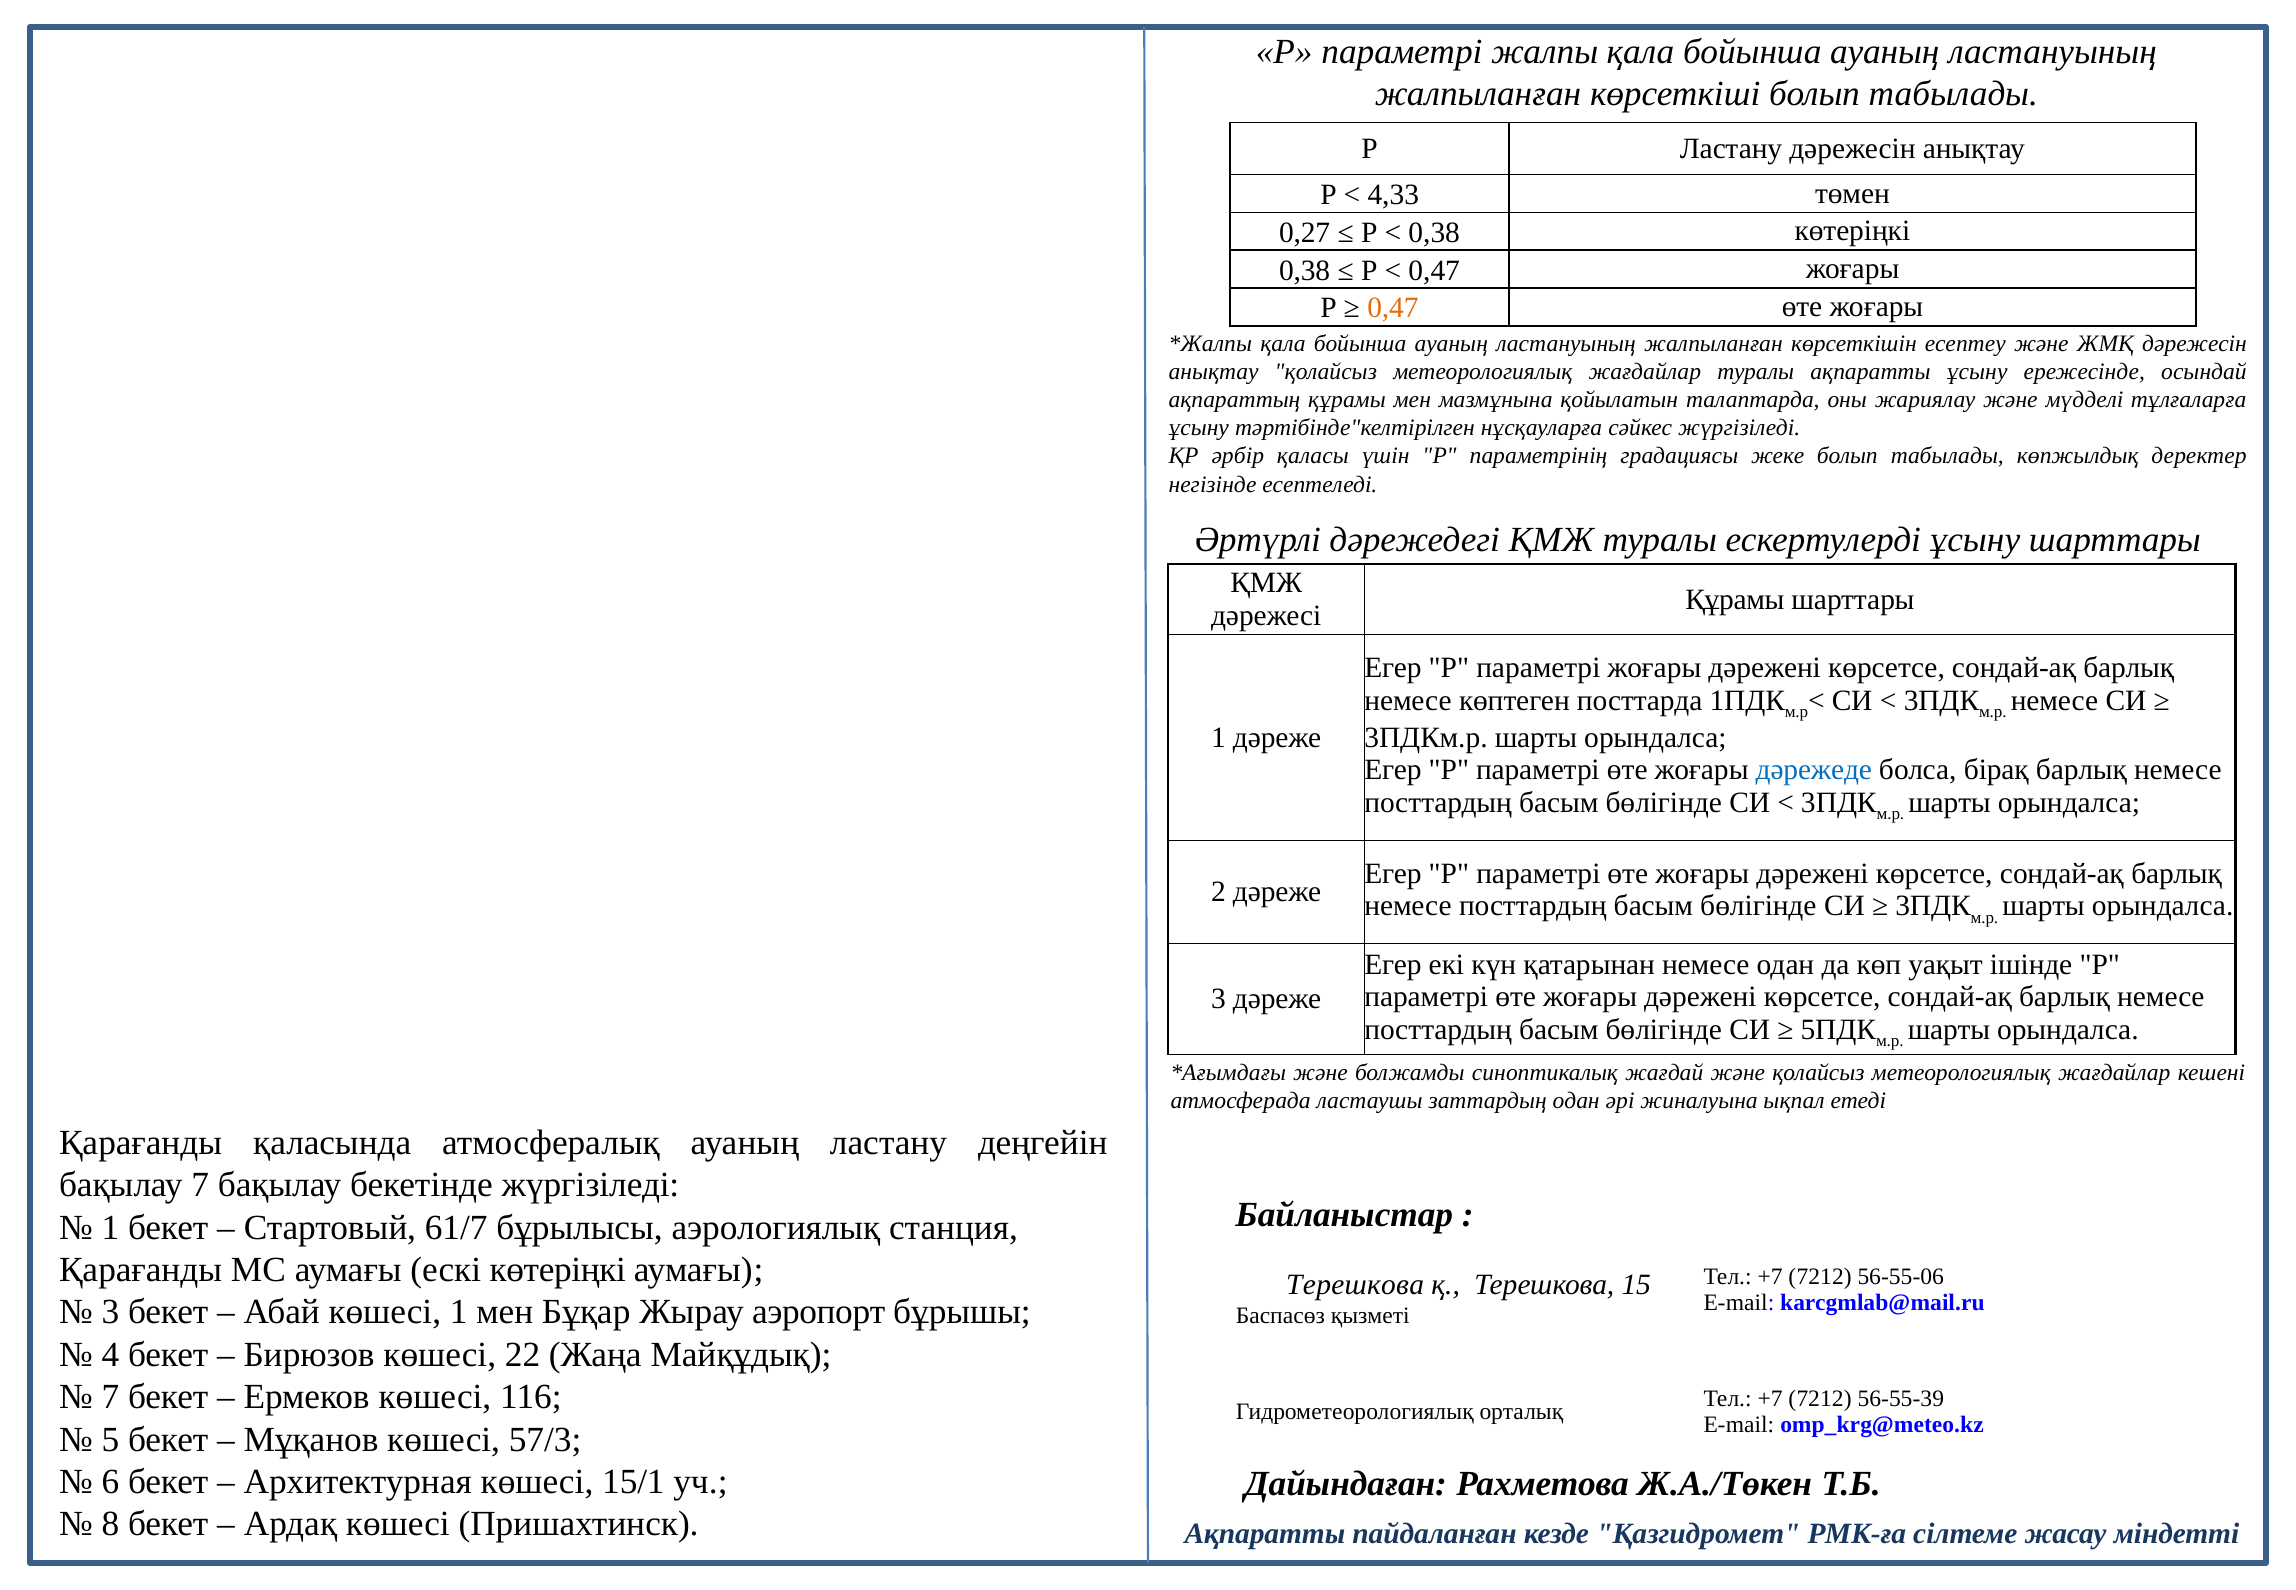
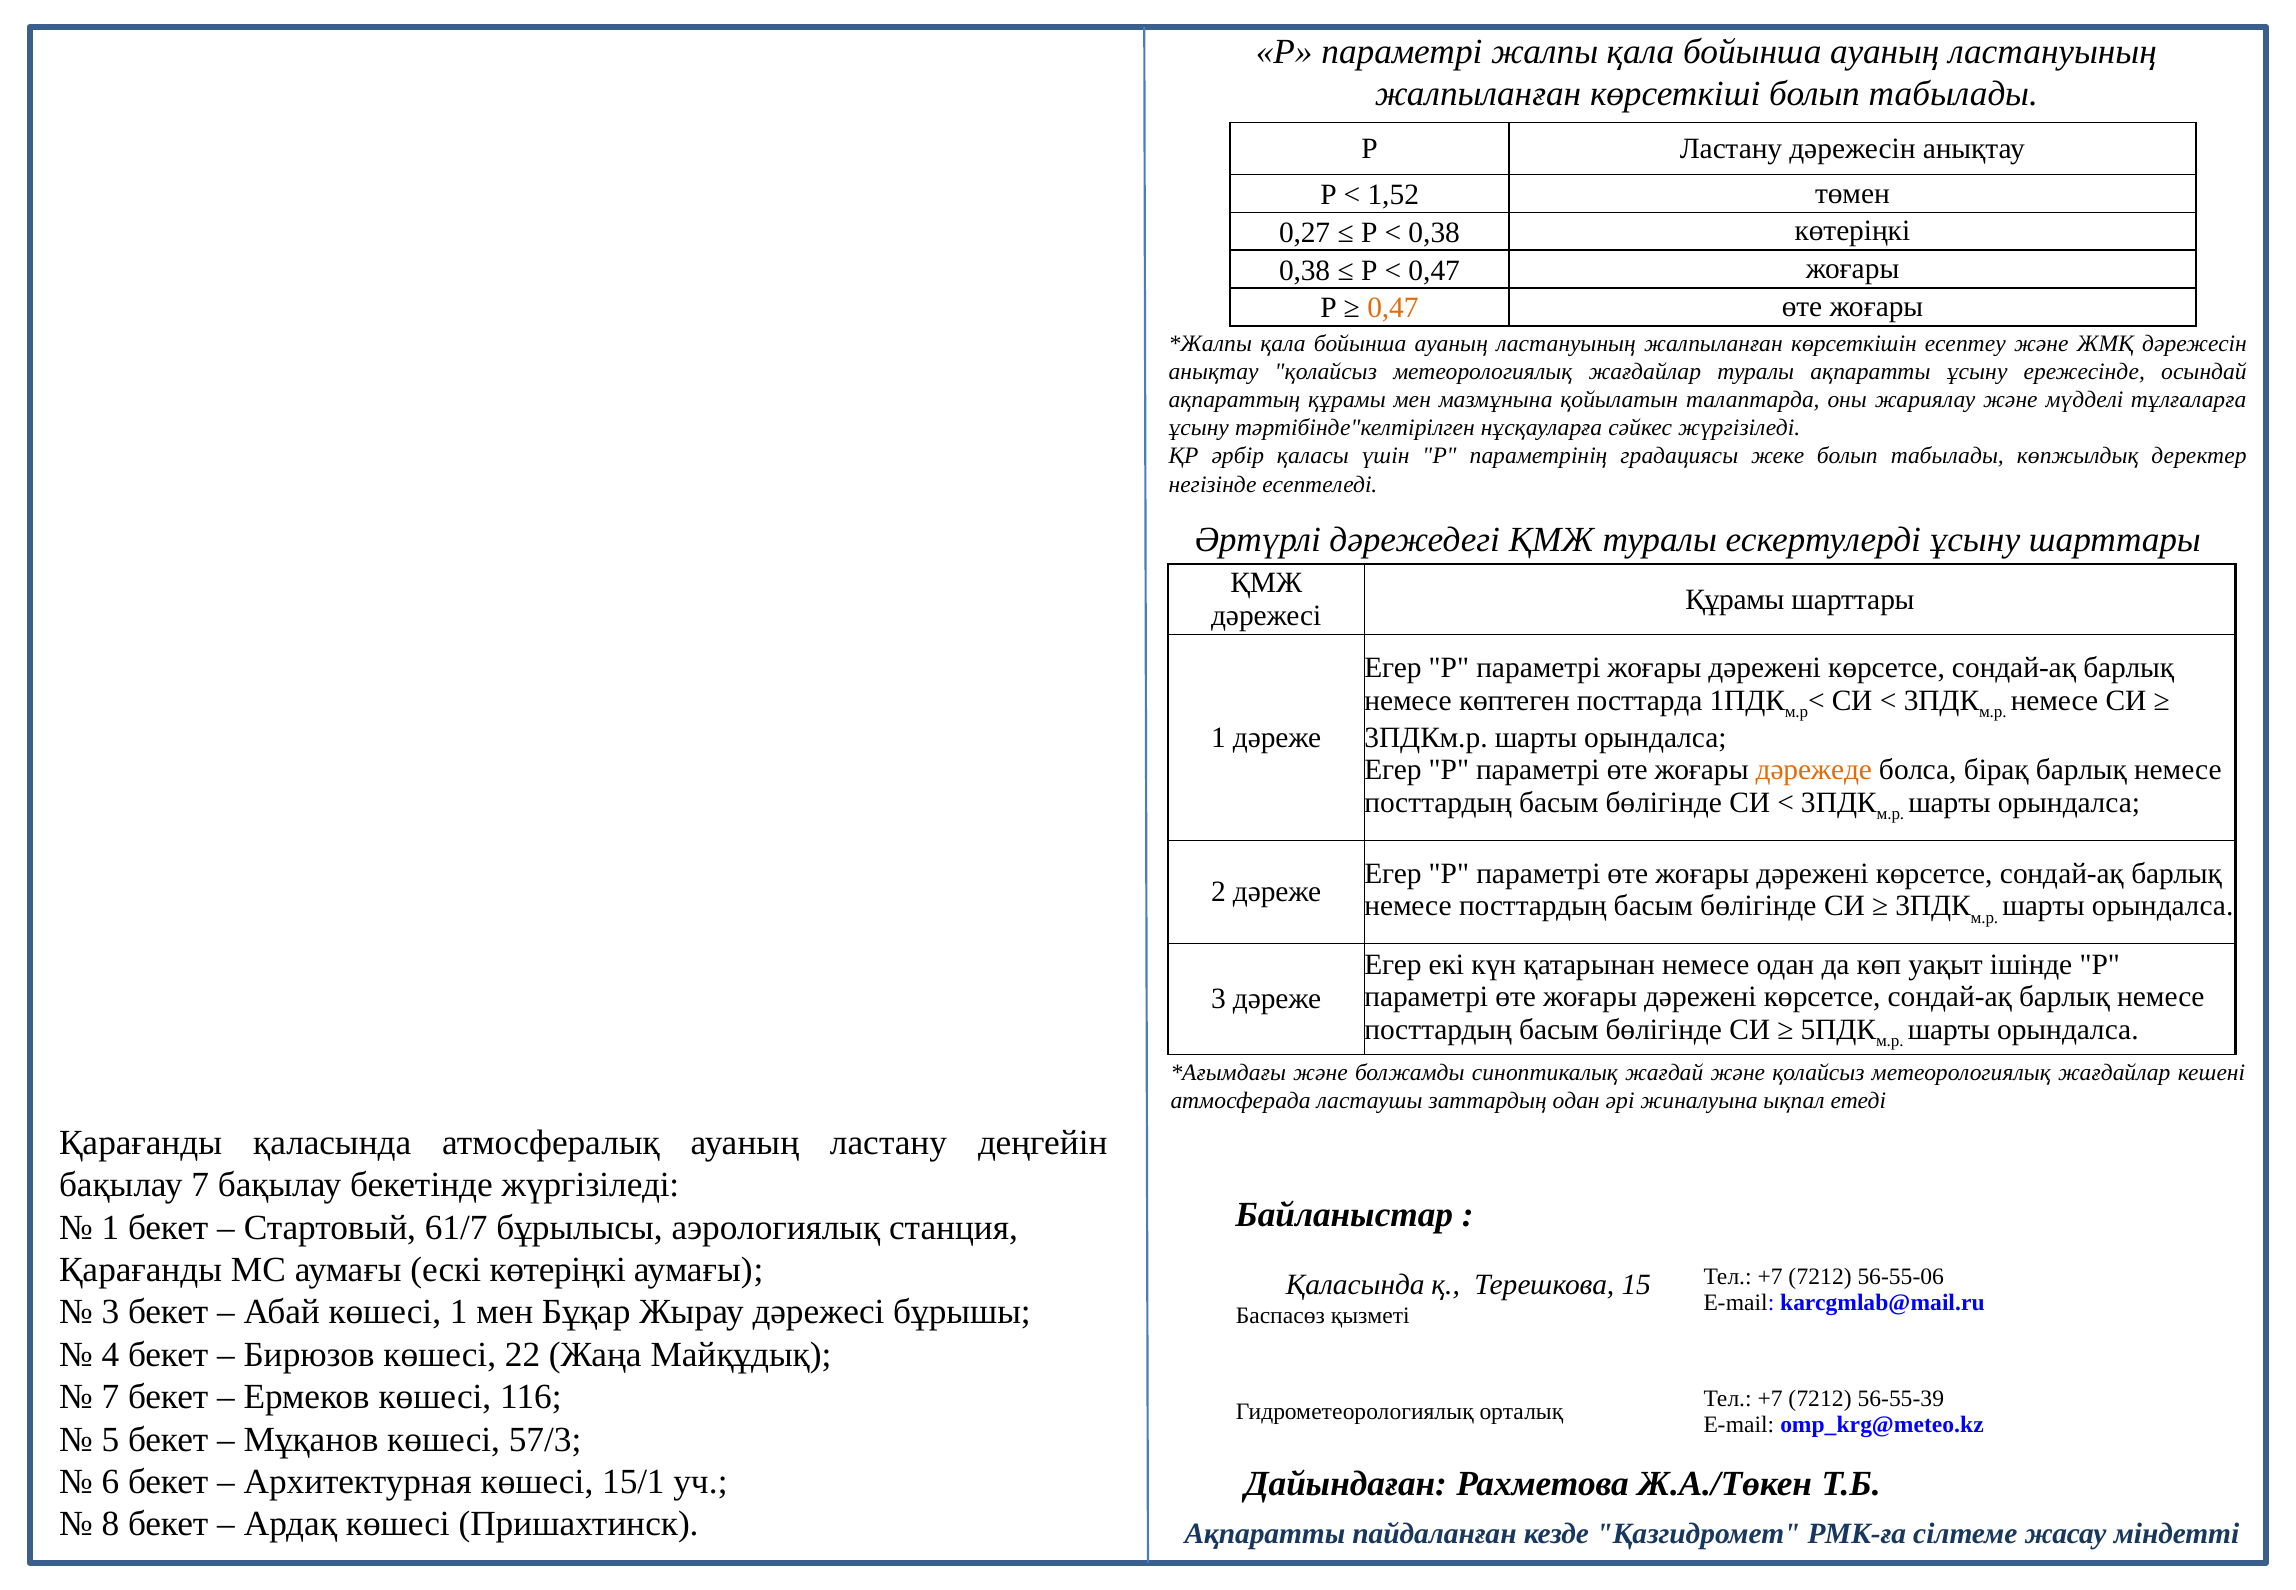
4,33: 4,33 -> 1,52 (1393, 194)
дәрежеде colour: blue -> orange (1814, 770)
Терешкова: Терешкова -> Қаласында (1355, 1284)
Жырау аэропорт: аэропорт -> дәрежесі (818, 1312)
